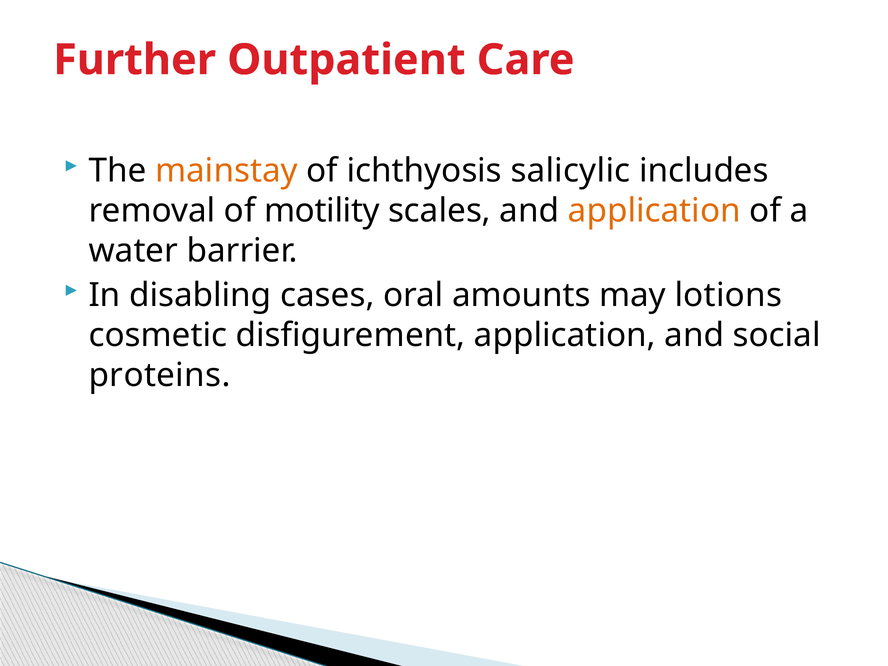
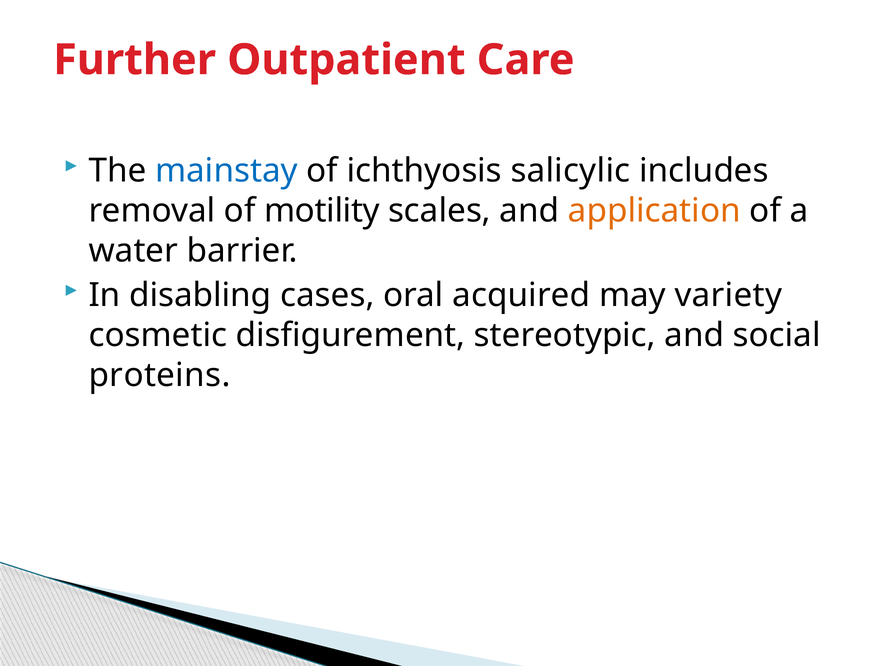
mainstay colour: orange -> blue (226, 171)
amounts: amounts -> acquired (521, 295)
lotions: lotions -> variety (728, 295)
disfigurement application: application -> stereotypic (565, 335)
